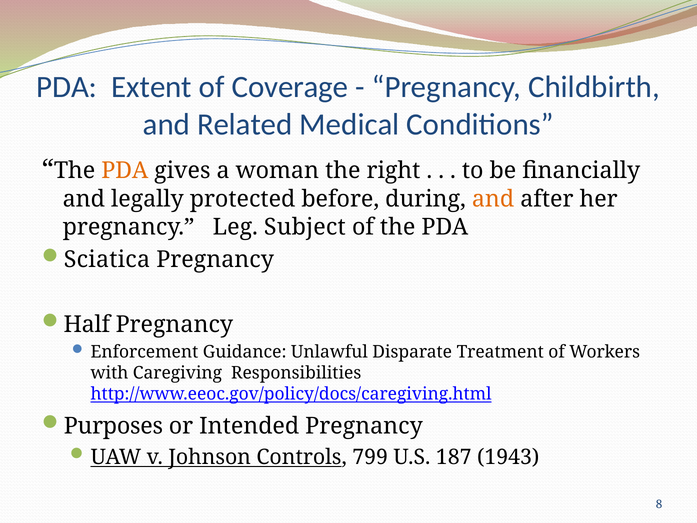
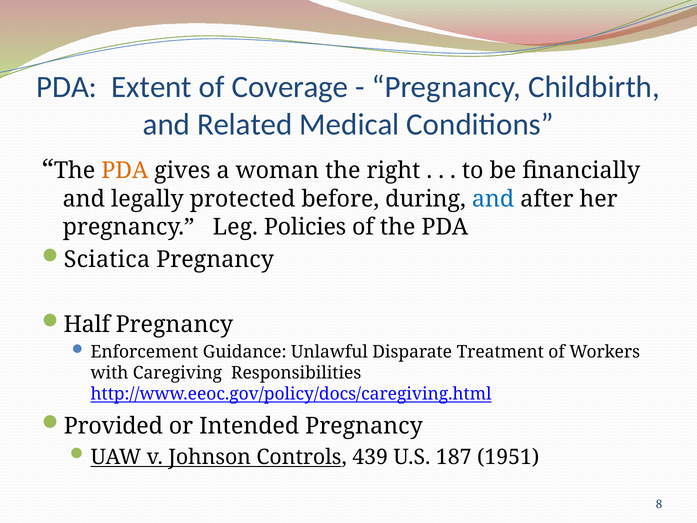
and colour: orange -> blue (493, 199)
Subject: Subject -> Policies (305, 227)
Purposes: Purposes -> Provided (113, 426)
799: 799 -> 439 (370, 457)
1943: 1943 -> 1951 (508, 457)
